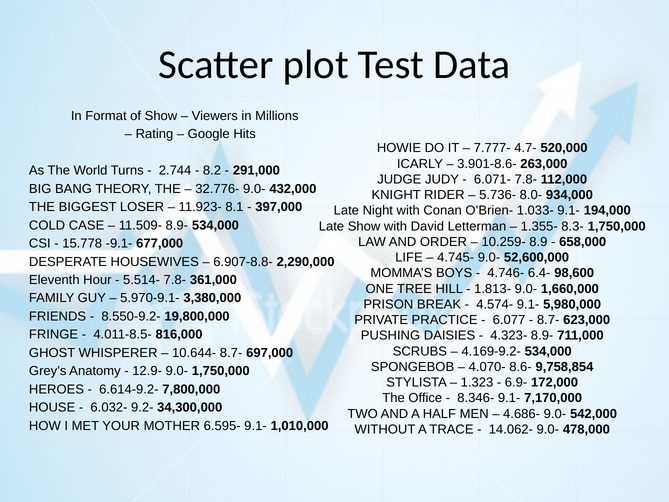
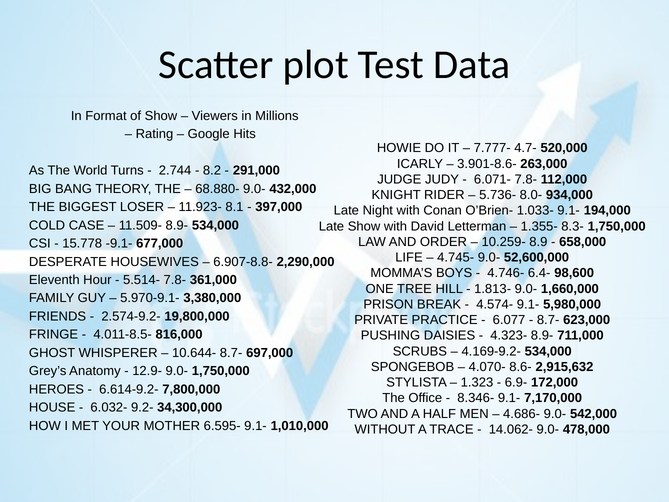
32.776-: 32.776- -> 68.880- (217, 189)
8.550-9.2-: 8.550-9.2- -> 2.574-9.2- (131, 316)
9,758,854: 9,758,854 -> 2,915,632 (564, 367)
